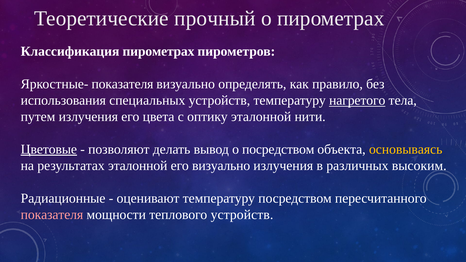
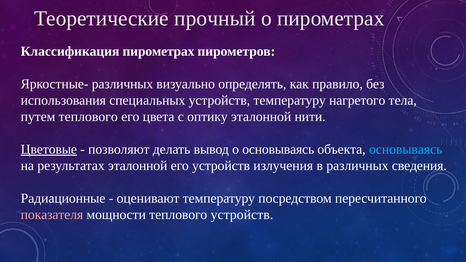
Яркостные- показателя: показателя -> различных (122, 84)
нагретого underline: present -> none (357, 100)
путем излучения: излучения -> теплового (88, 117)
о посредством: посредством -> основываясь (278, 149)
основываясь colour: yellow -> light blue (406, 149)
его визуально: визуально -> устройств (221, 166)
высоким: высоким -> сведения (419, 166)
